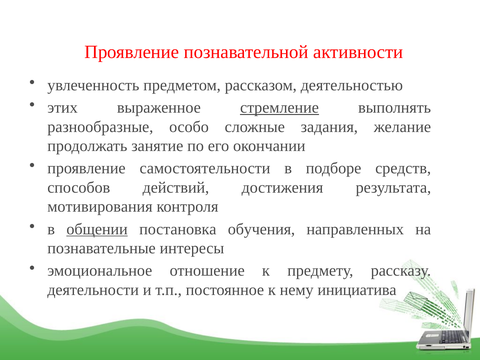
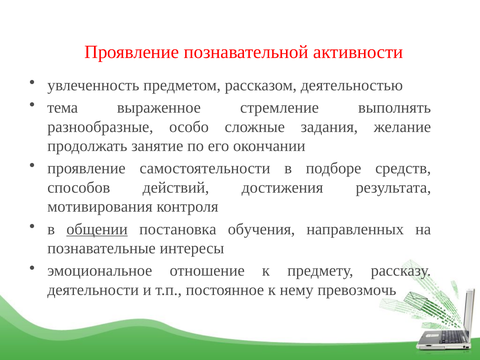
этих: этих -> тема (63, 108)
стремление underline: present -> none (279, 108)
инициатива: инициатива -> превозмочь (357, 290)
